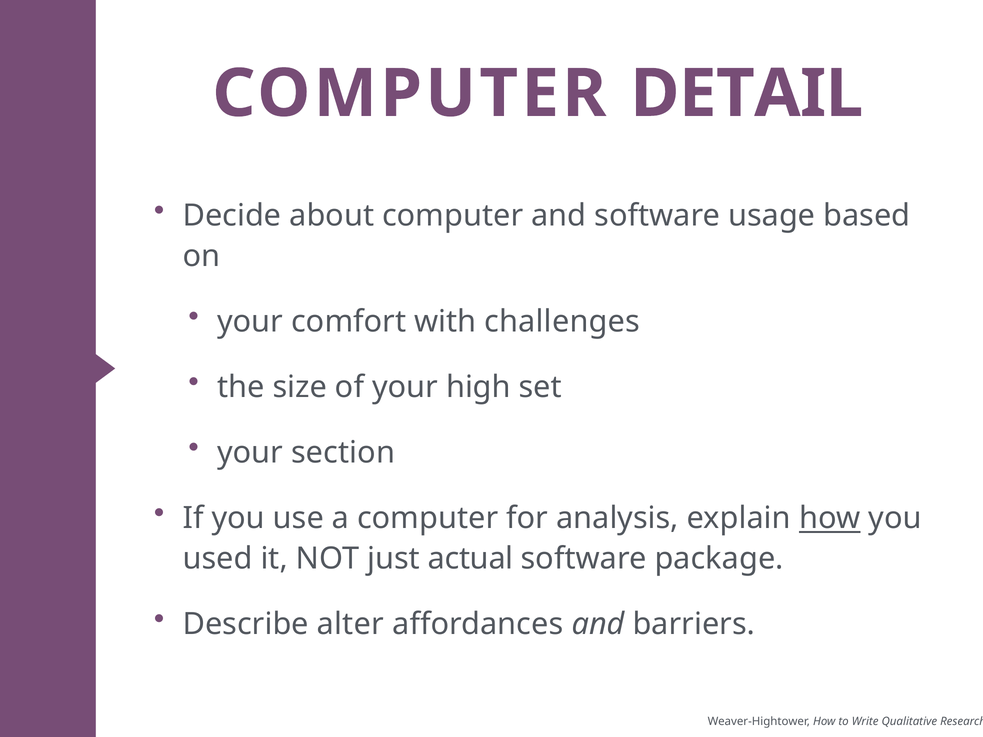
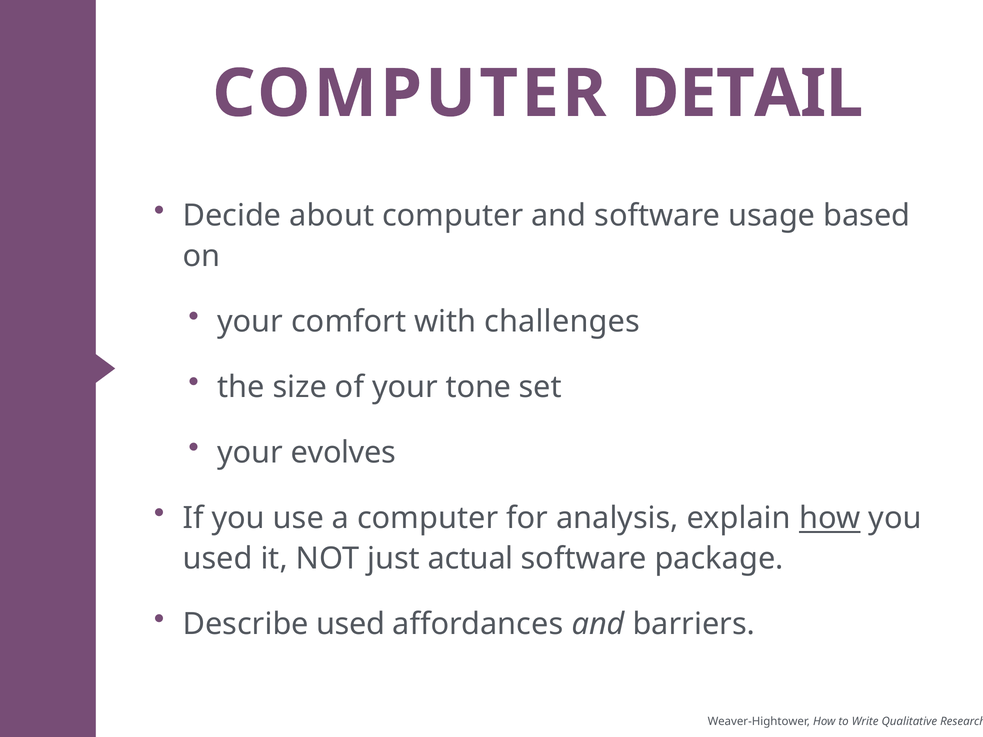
high: high -> tone (479, 387)
section: section -> evolves (343, 453)
Describe alter: alter -> used (351, 624)
